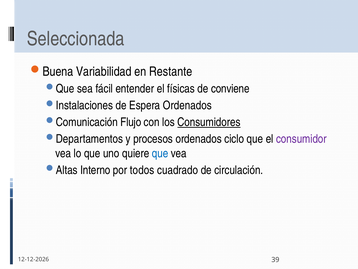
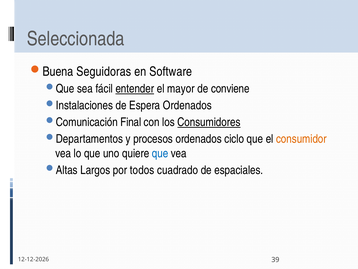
Variabilidad: Variabilidad -> Seguidoras (104, 71)
Restante: Restante -> Software (171, 71)
entender underline: none -> present (135, 89)
físicas: físicas -> mayor (181, 89)
Flujo: Flujo -> Final (131, 122)
consumidor colour: purple -> orange (301, 139)
Interno: Interno -> Largos (95, 170)
circulación: circulación -> espaciales (239, 170)
